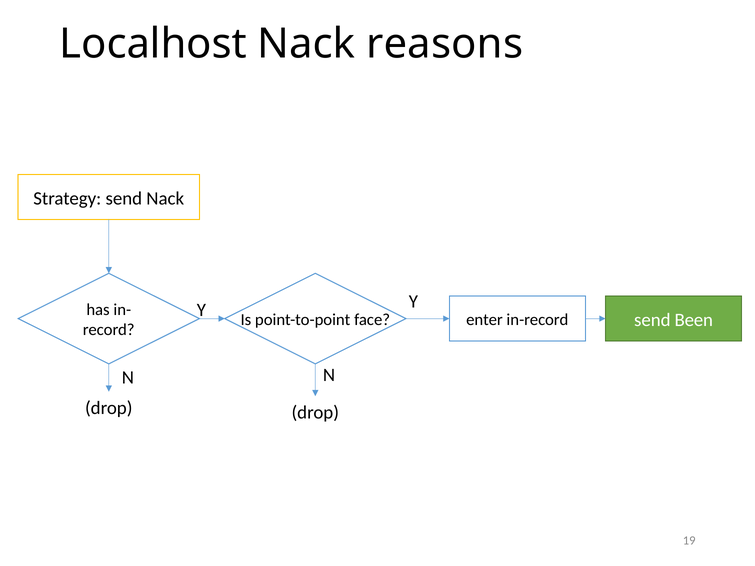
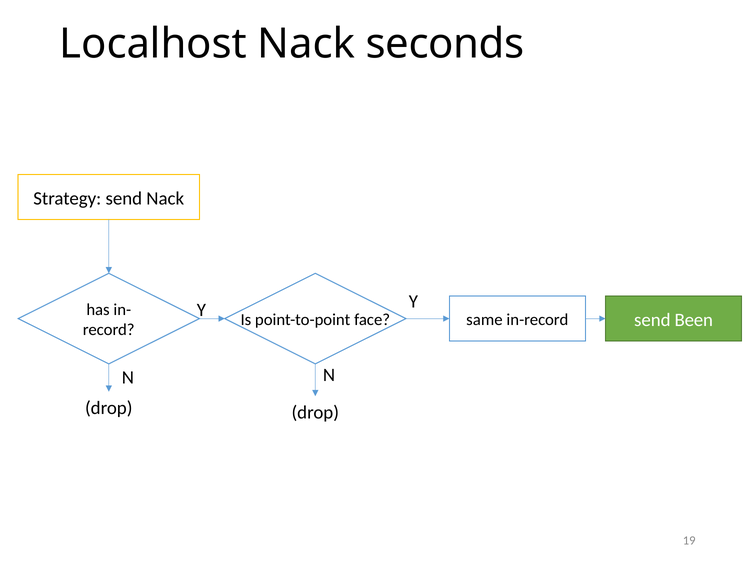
reasons: reasons -> seconds (445, 44)
enter: enter -> same (484, 320)
